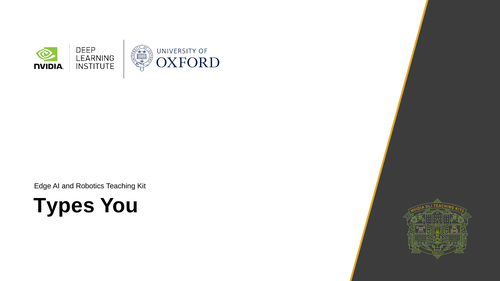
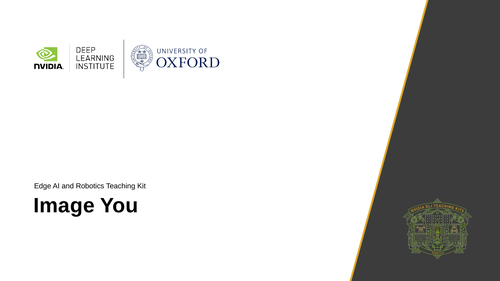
Types: Types -> Image (64, 206)
